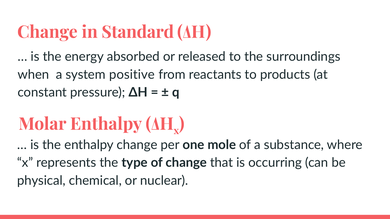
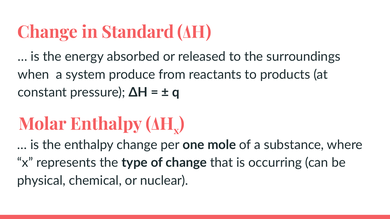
positive: positive -> produce (132, 75)
